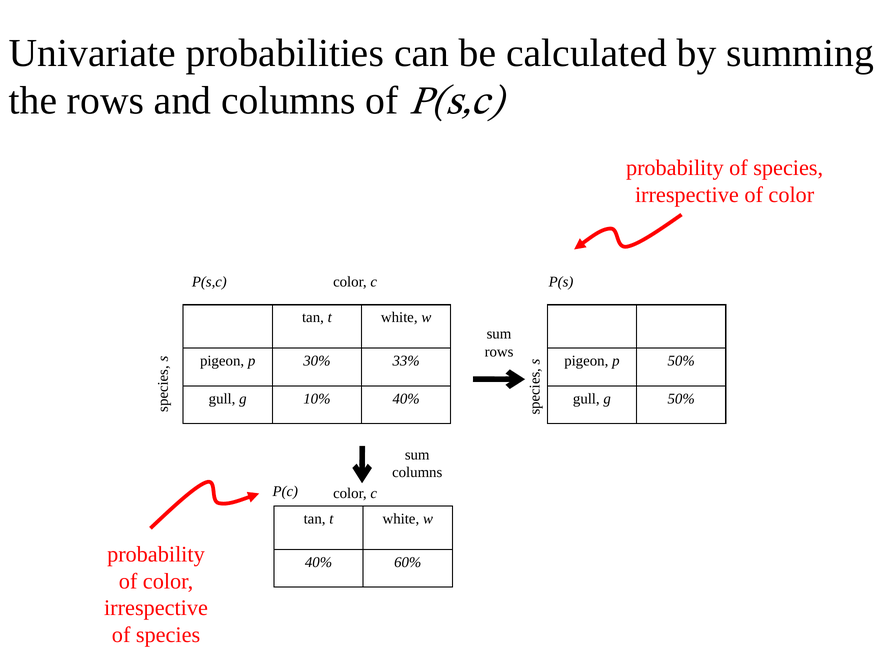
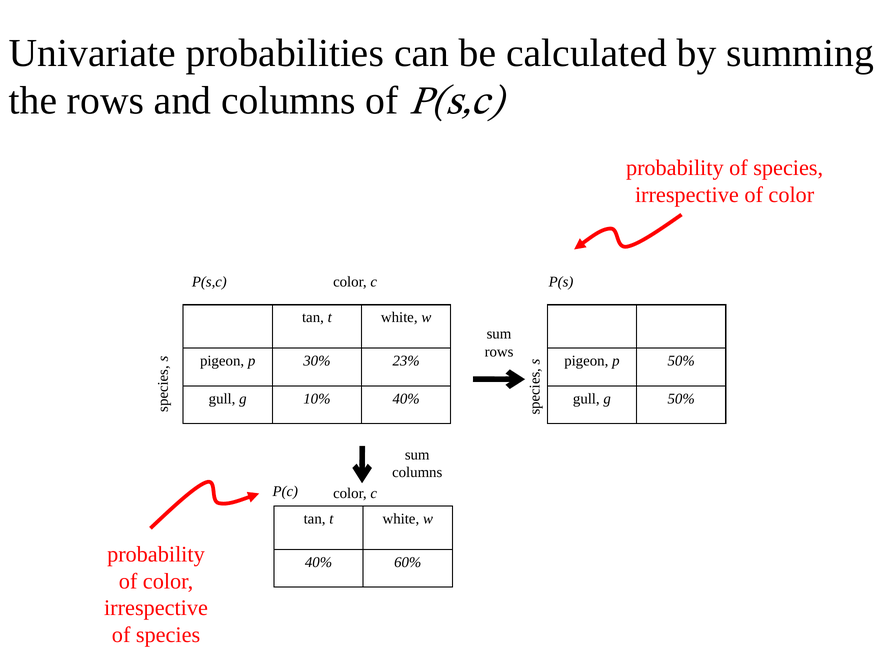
33%: 33% -> 23% (406, 361)
